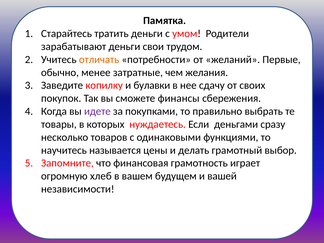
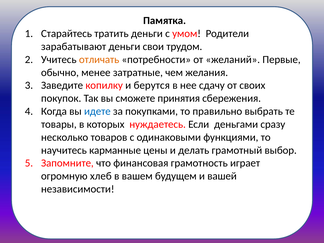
булавки: булавки -> берутся (152, 85)
финансы: финансы -> принятия (179, 98)
идете colour: purple -> blue (97, 111)
называется: называется -> карманные (115, 150)
